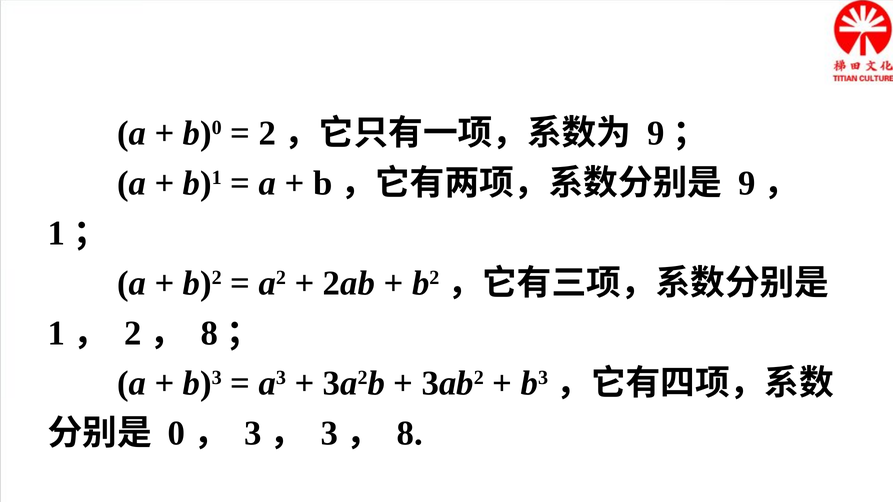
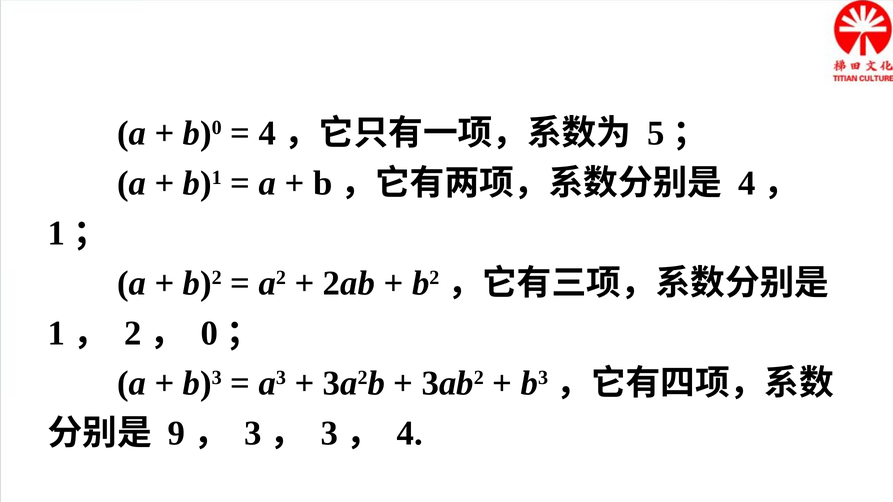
2: 2 -> 4 (267, 134)
9: 9 -> 5 (656, 134)
9: 9 -> 4 (747, 184)
8: 8 -> 0 (209, 334)
0: 0 -> 9 (177, 434)
8: 8 -> 4 (410, 434)
